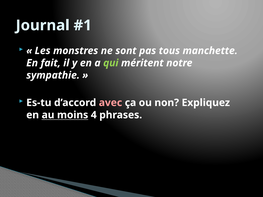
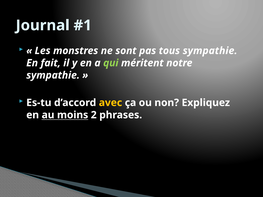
tous manchette: manchette -> sympathie (210, 51)
avec colour: pink -> yellow (110, 103)
4: 4 -> 2 (94, 115)
